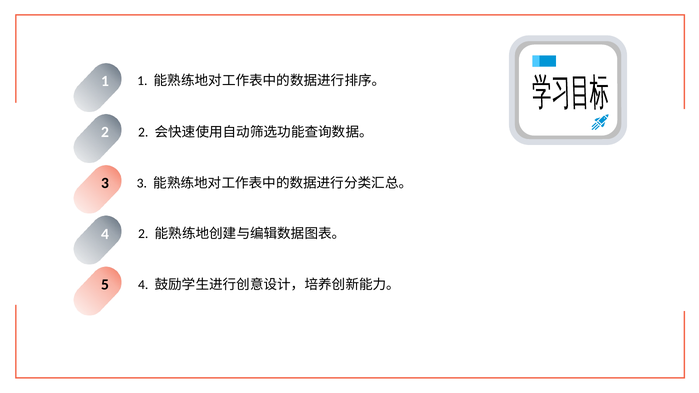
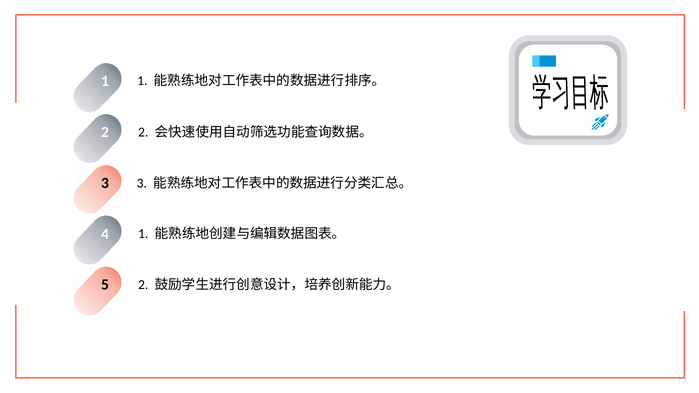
4 2: 2 -> 1 (143, 234)
5 4: 4 -> 2 (143, 285)
